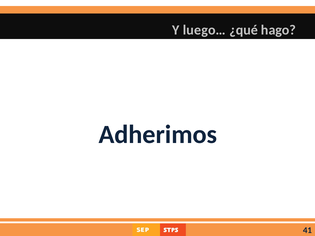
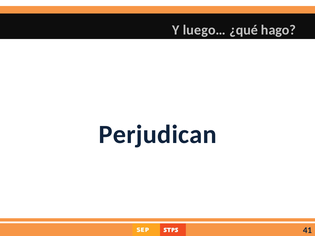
Adherimos: Adherimos -> Perjudican (158, 135)
